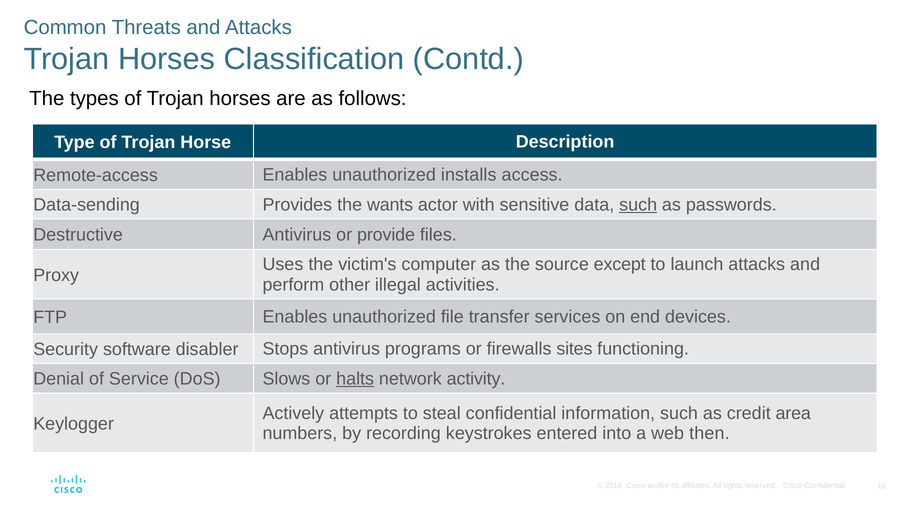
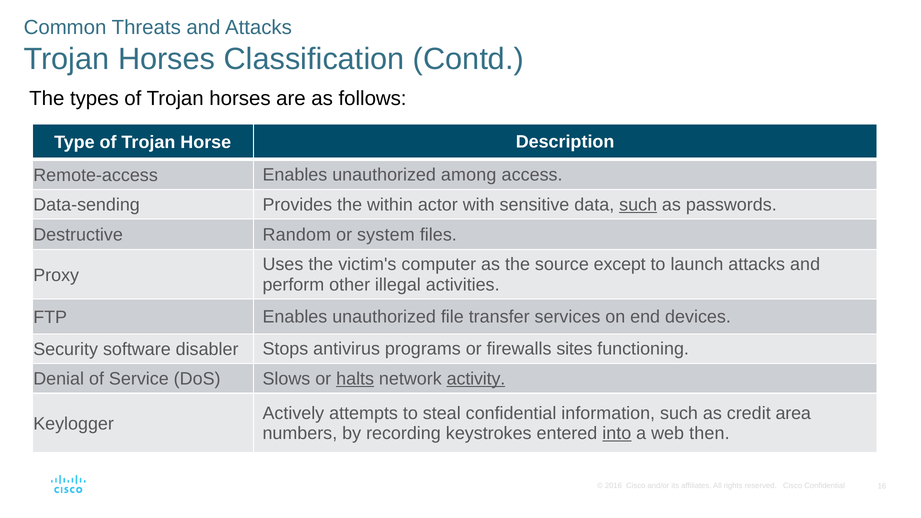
installs: installs -> among (469, 175)
wants: wants -> within (390, 205)
Destructive Antivirus: Antivirus -> Random (297, 235)
provide: provide -> system (386, 235)
activity underline: none -> present (476, 379)
into underline: none -> present (617, 433)
